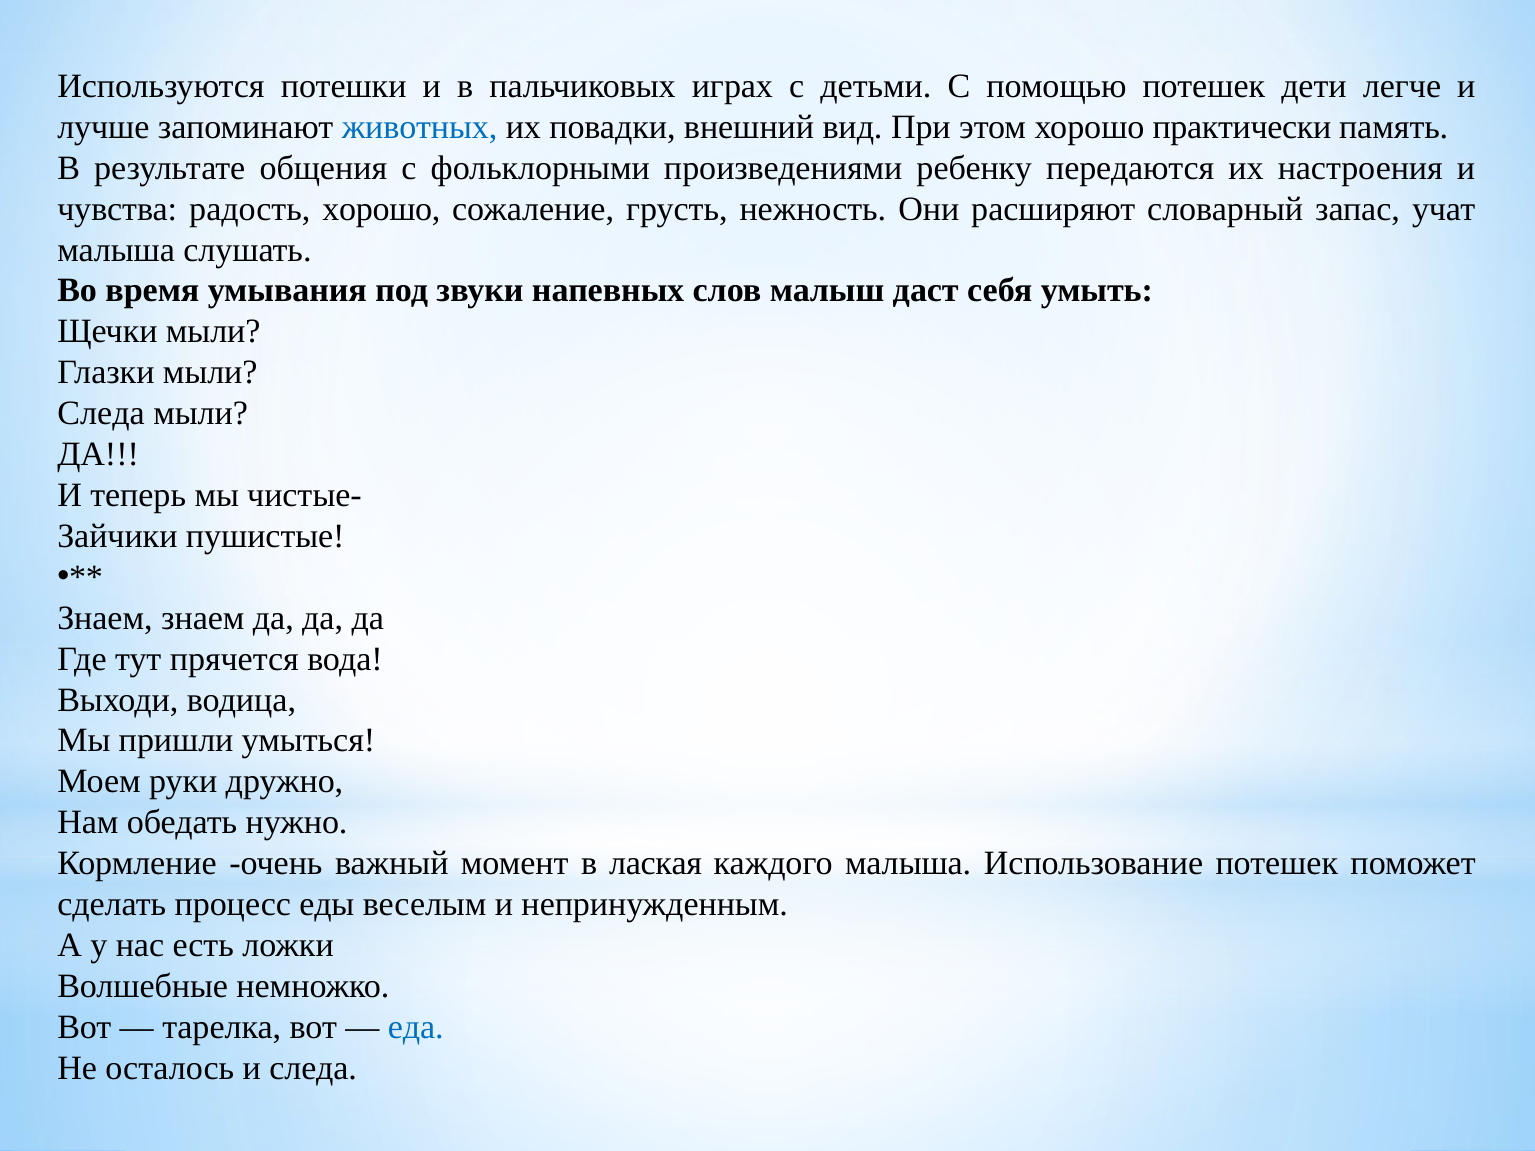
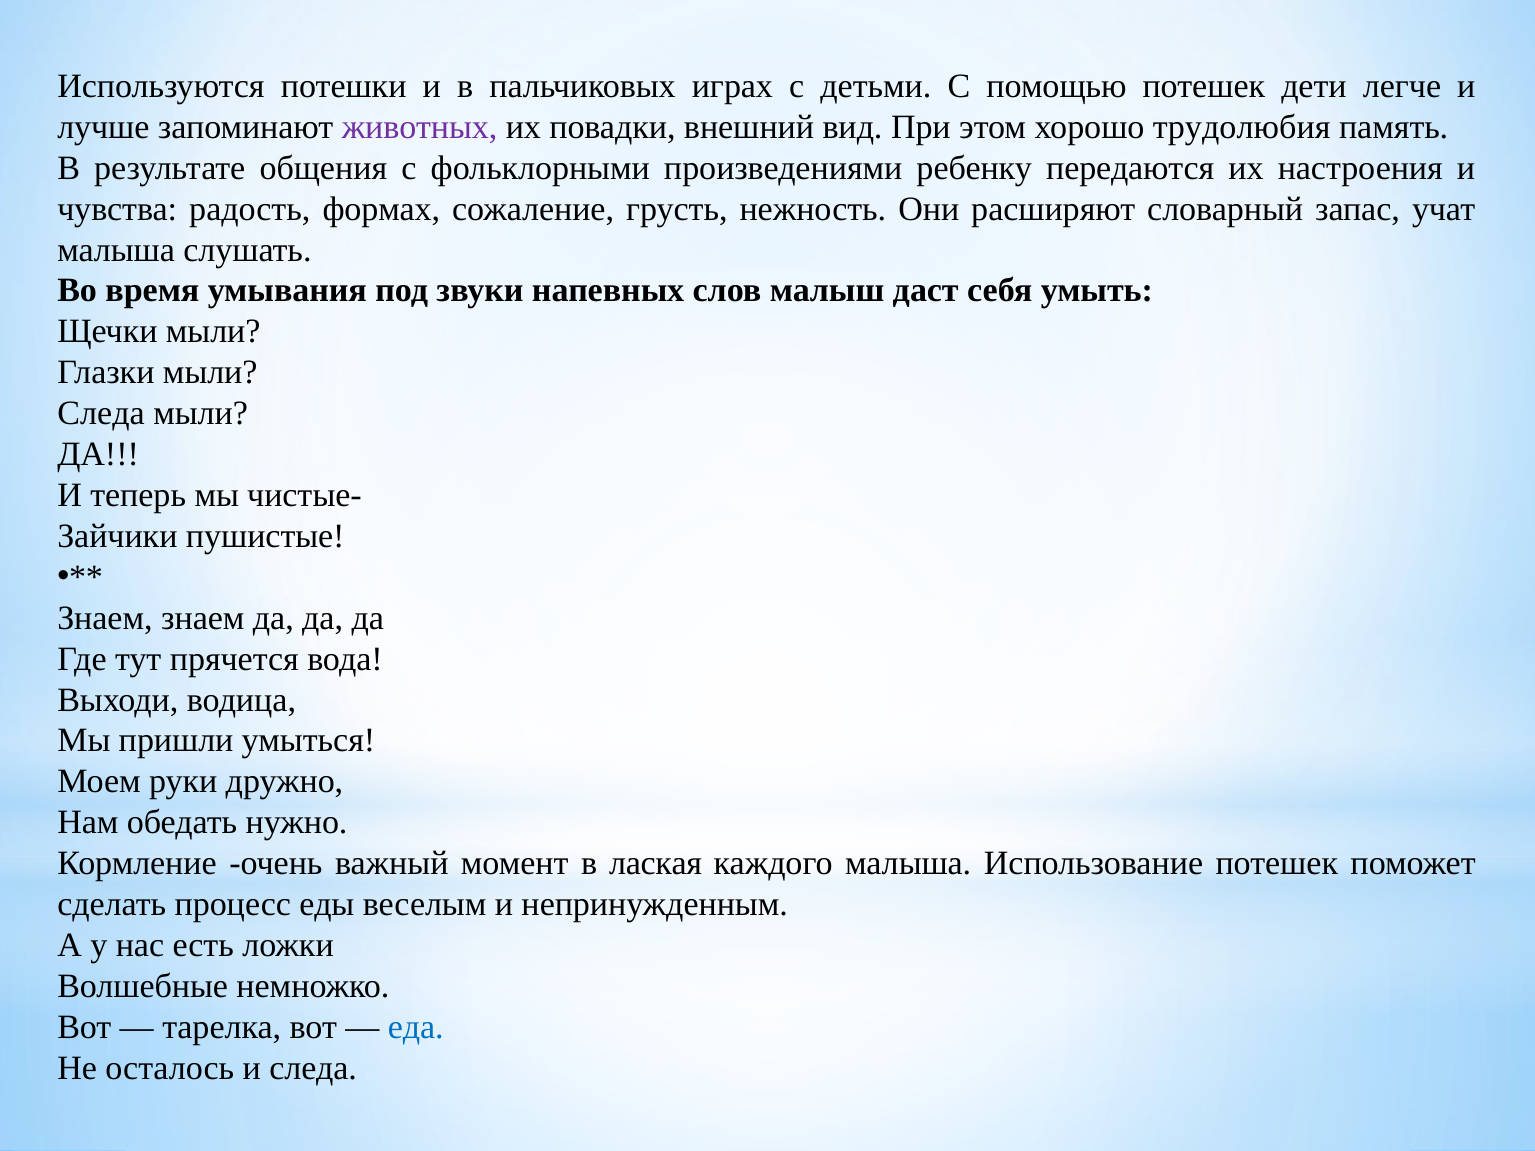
животных colour: blue -> purple (420, 127)
практически: практически -> трудолюбия (1242, 127)
радость хорошо: хорошо -> формах (381, 209)
